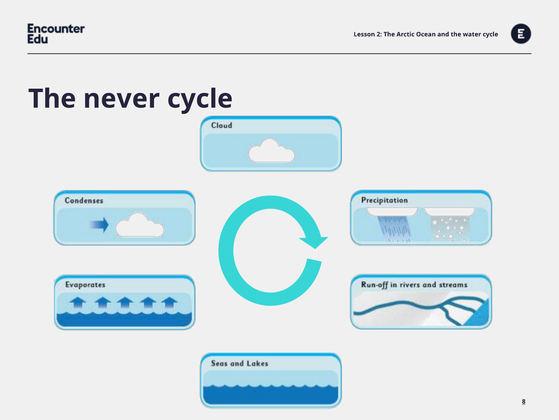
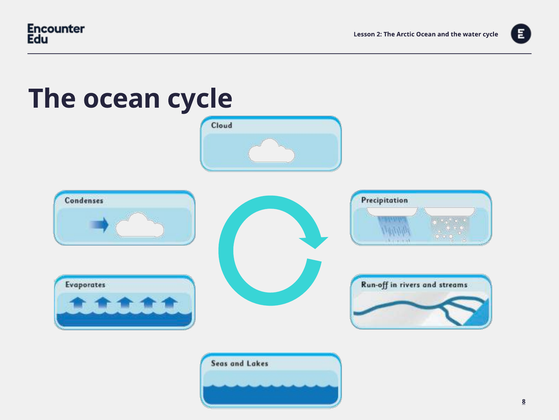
The never: never -> ocean (122, 99)
